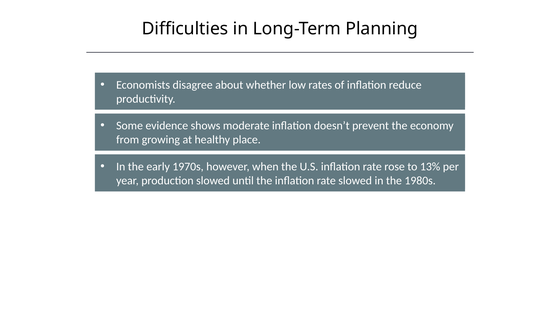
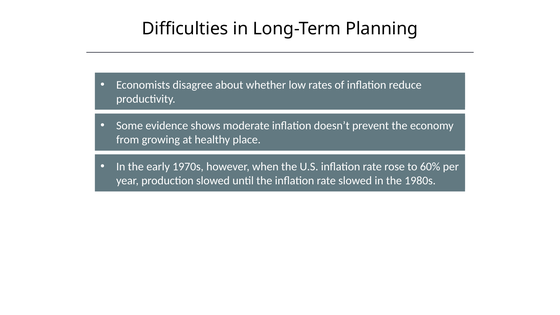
13%: 13% -> 60% (430, 167)
